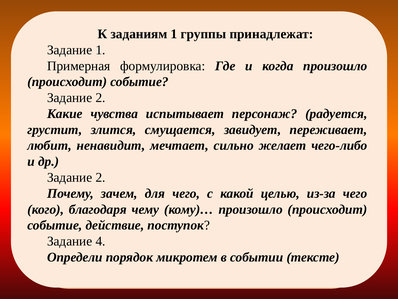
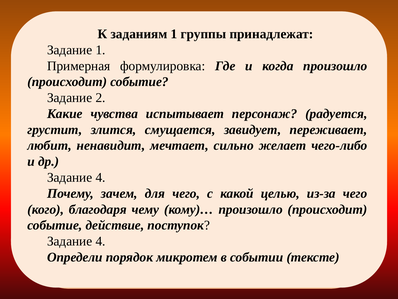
2: 2 -> 4 (101, 177)
